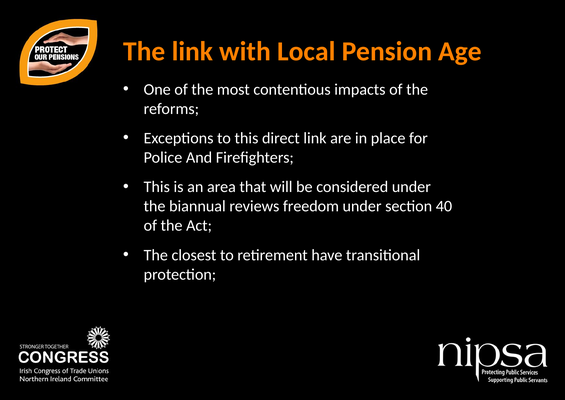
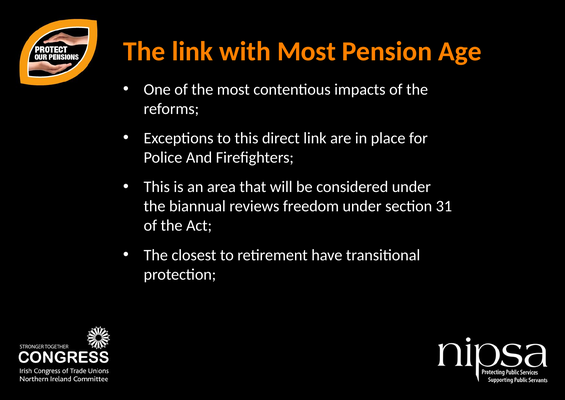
with Local: Local -> Most (306, 51)
40: 40 -> 31 (444, 206)
